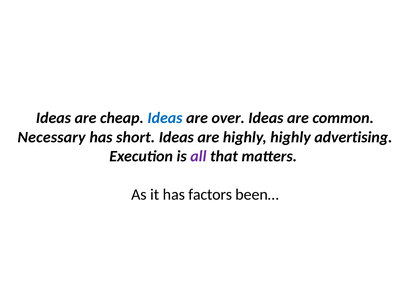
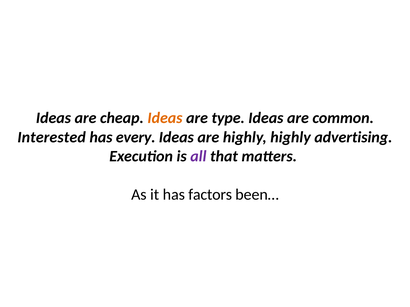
Ideas colour: blue -> orange (165, 118)
over: over -> type (228, 118)
Necessary: Necessary -> Interested (52, 137)
short: short -> every (136, 137)
